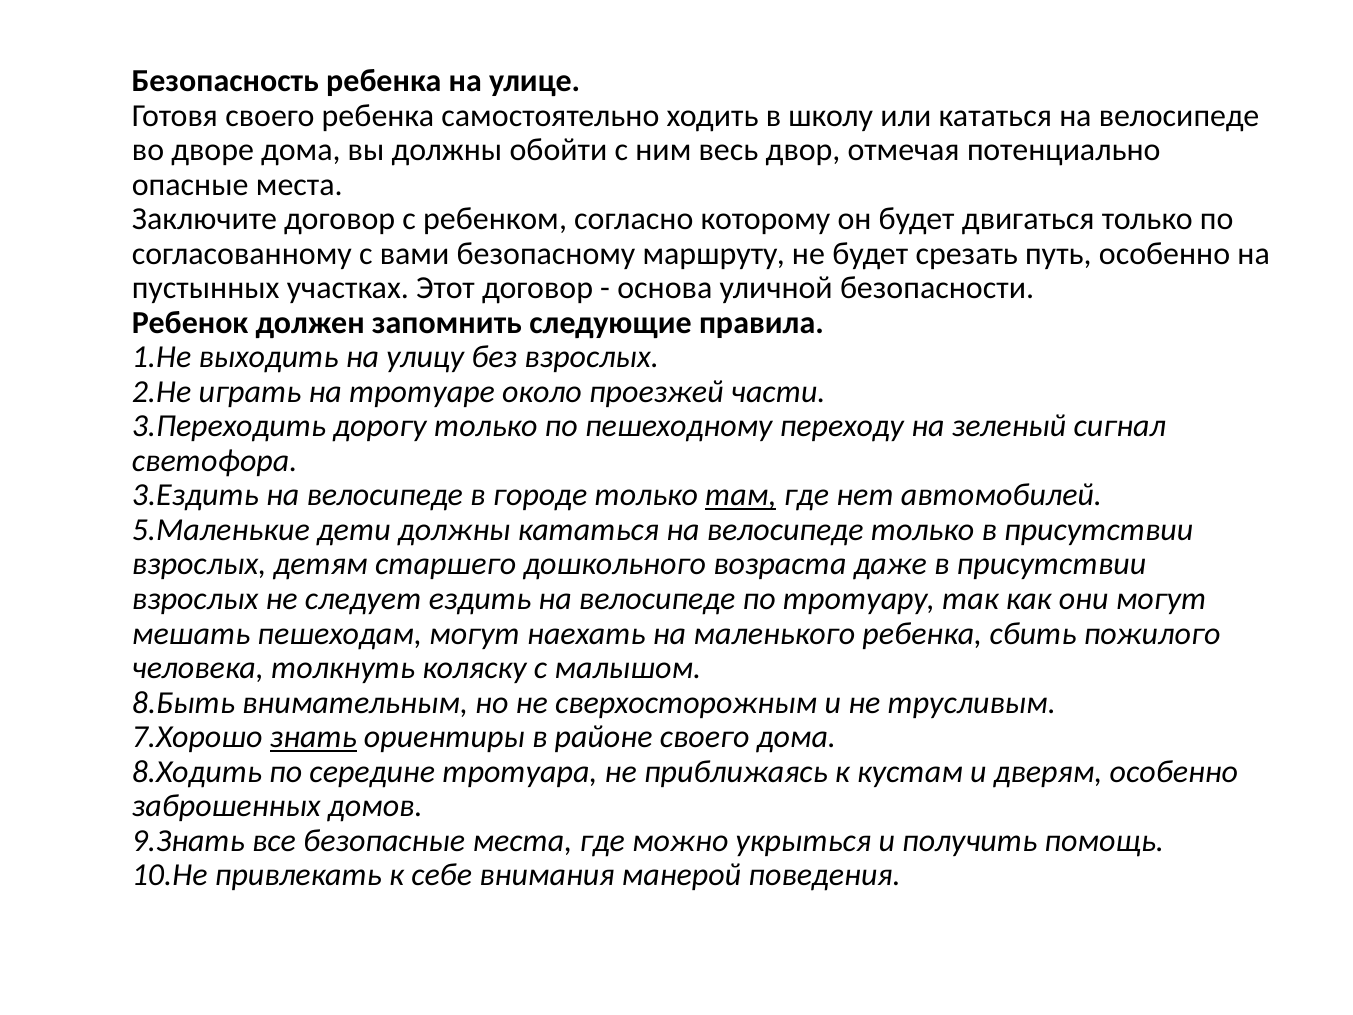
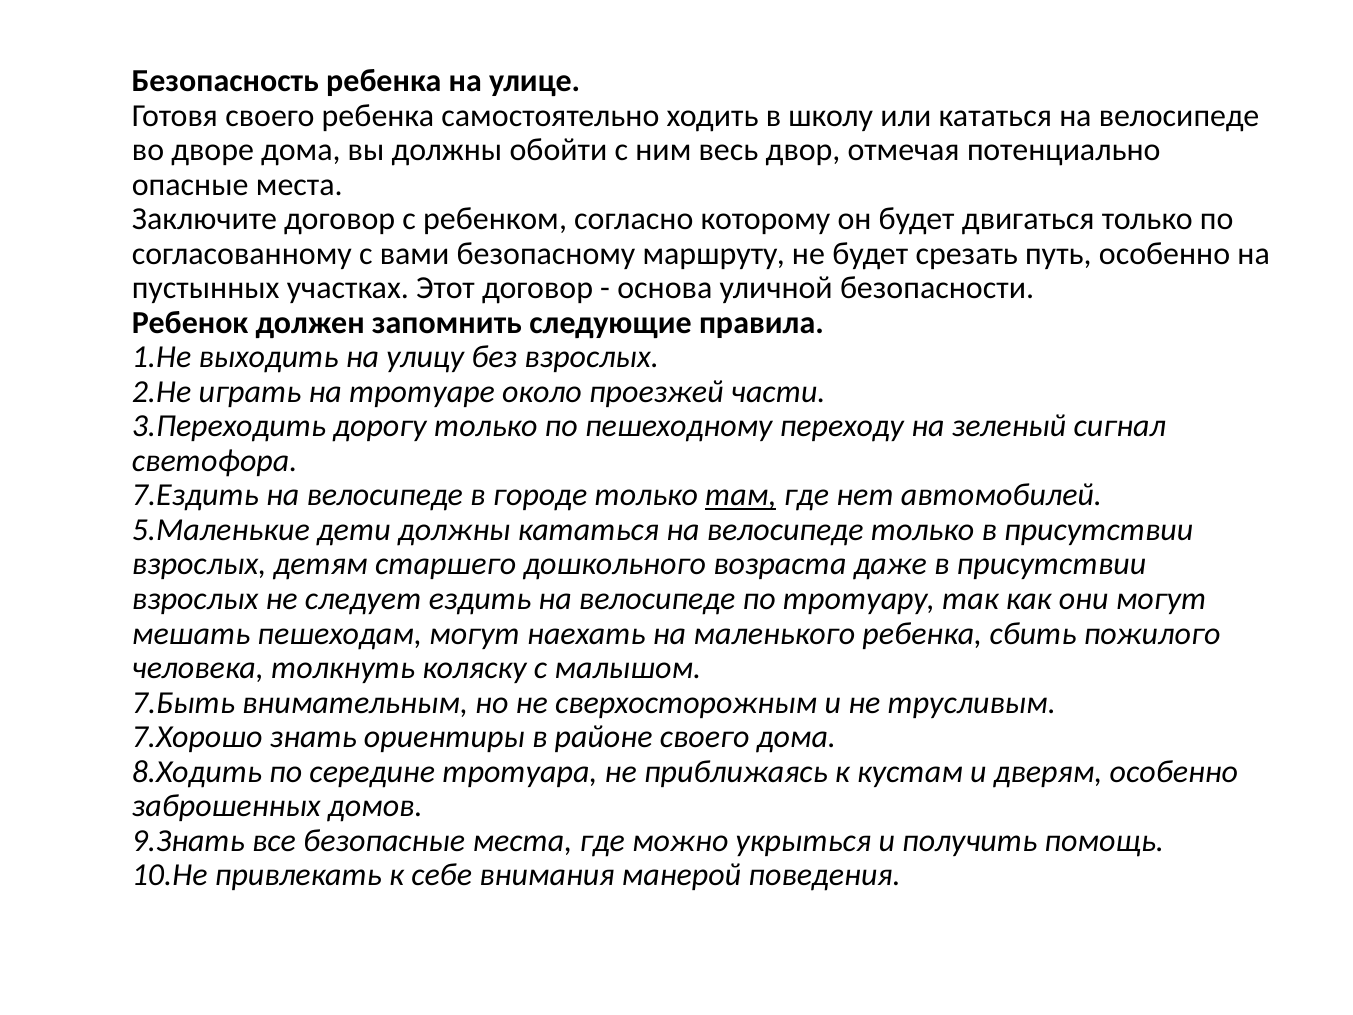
3.Ездить: 3.Ездить -> 7.Ездить (195, 495)
8.Быть: 8.Быть -> 7.Быть (183, 702)
знать underline: present -> none (313, 737)
